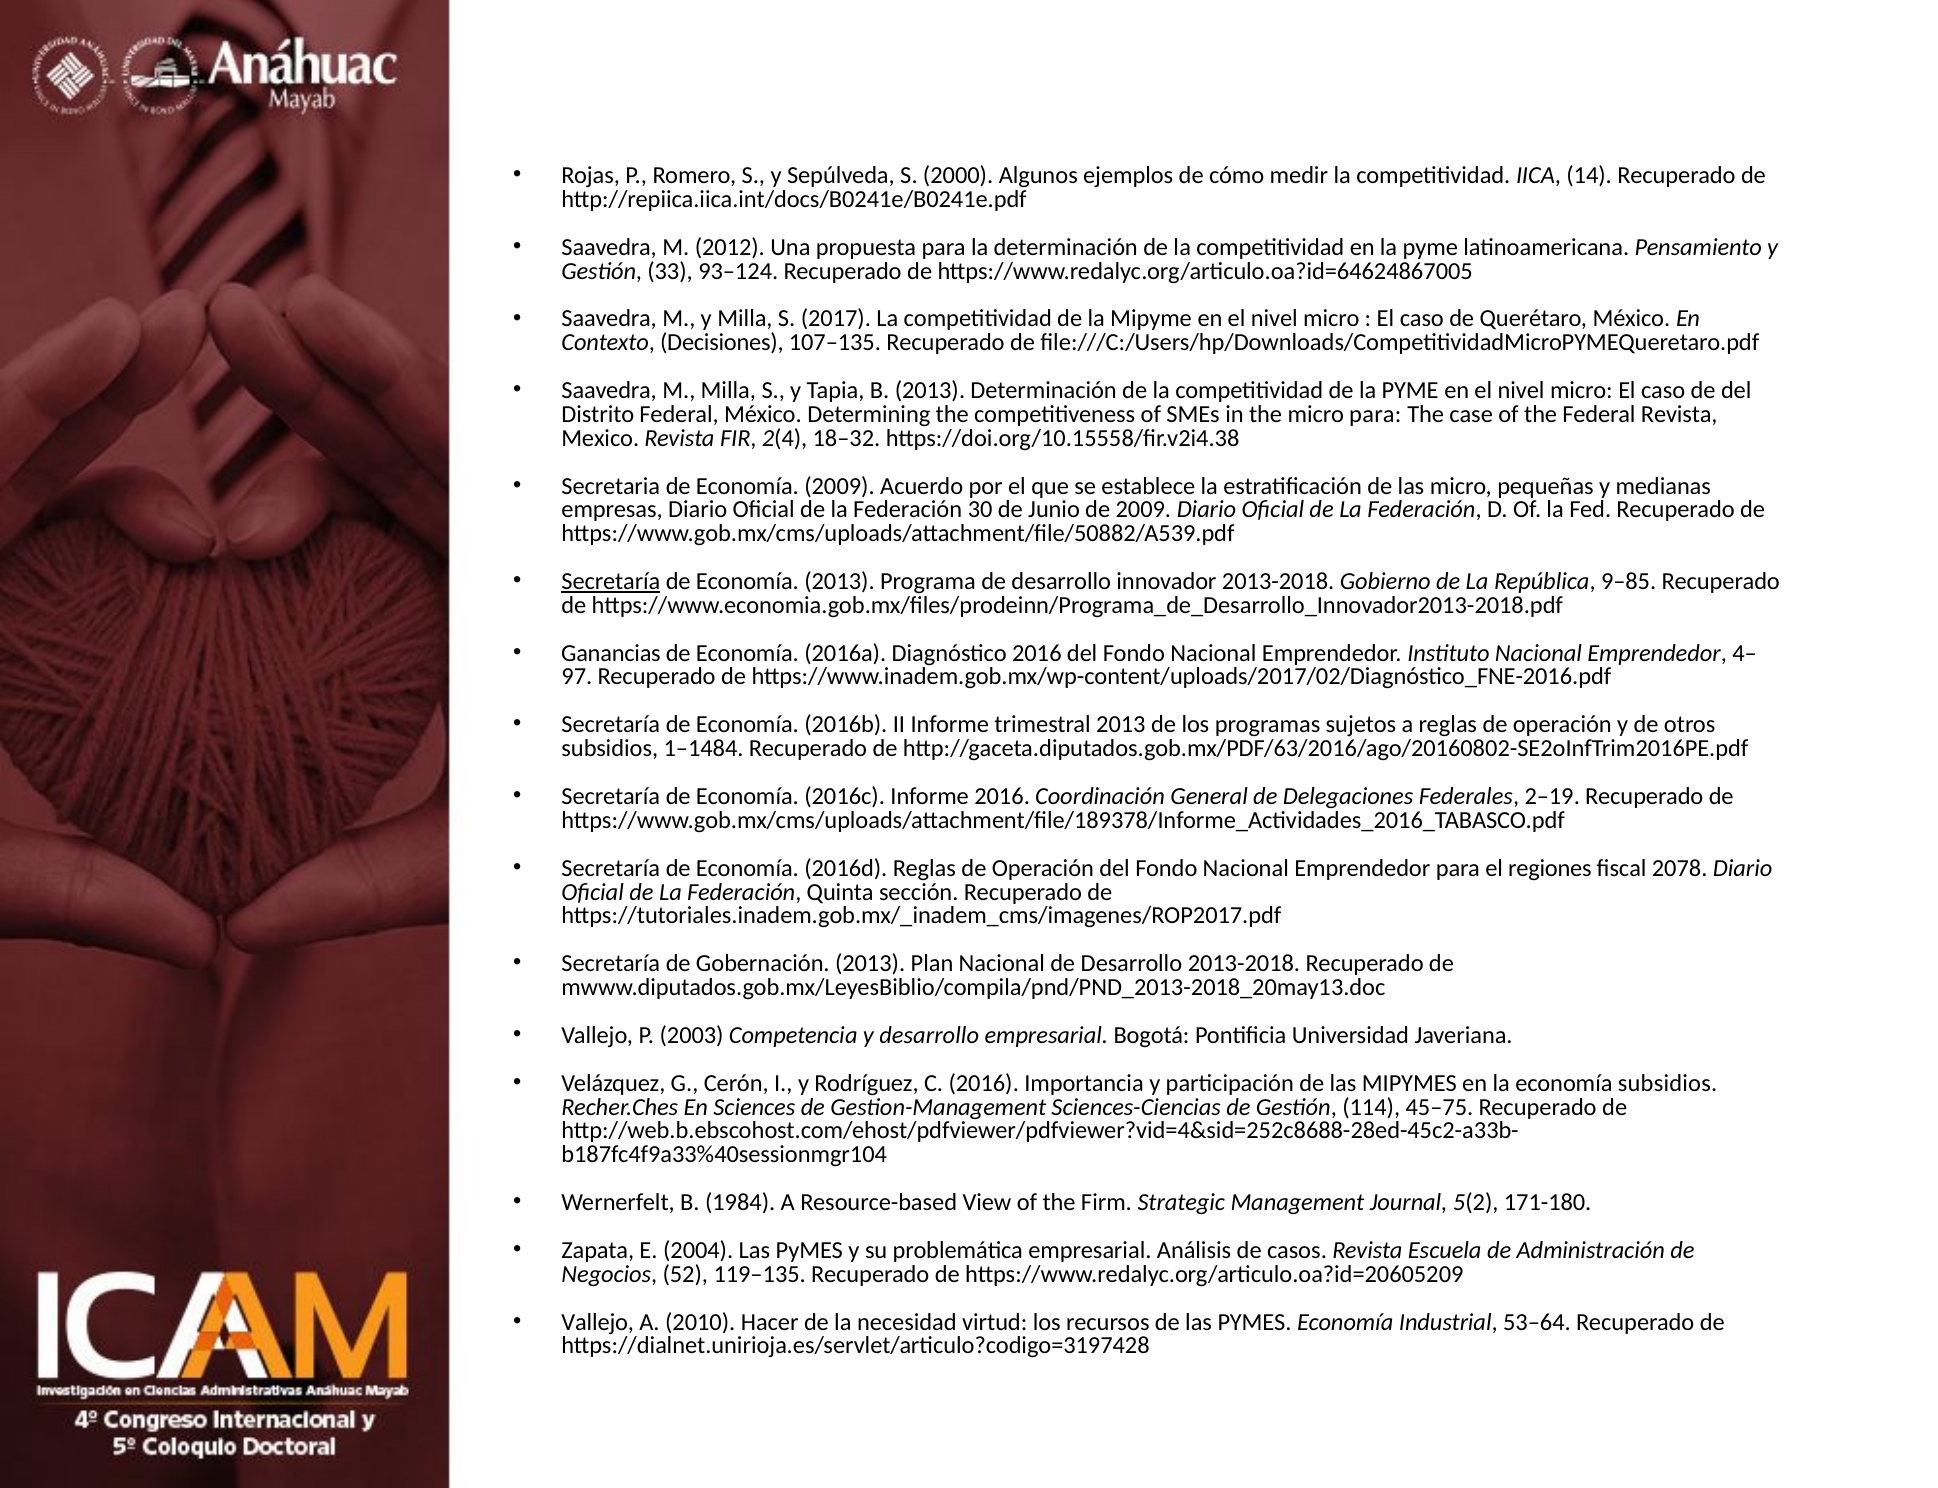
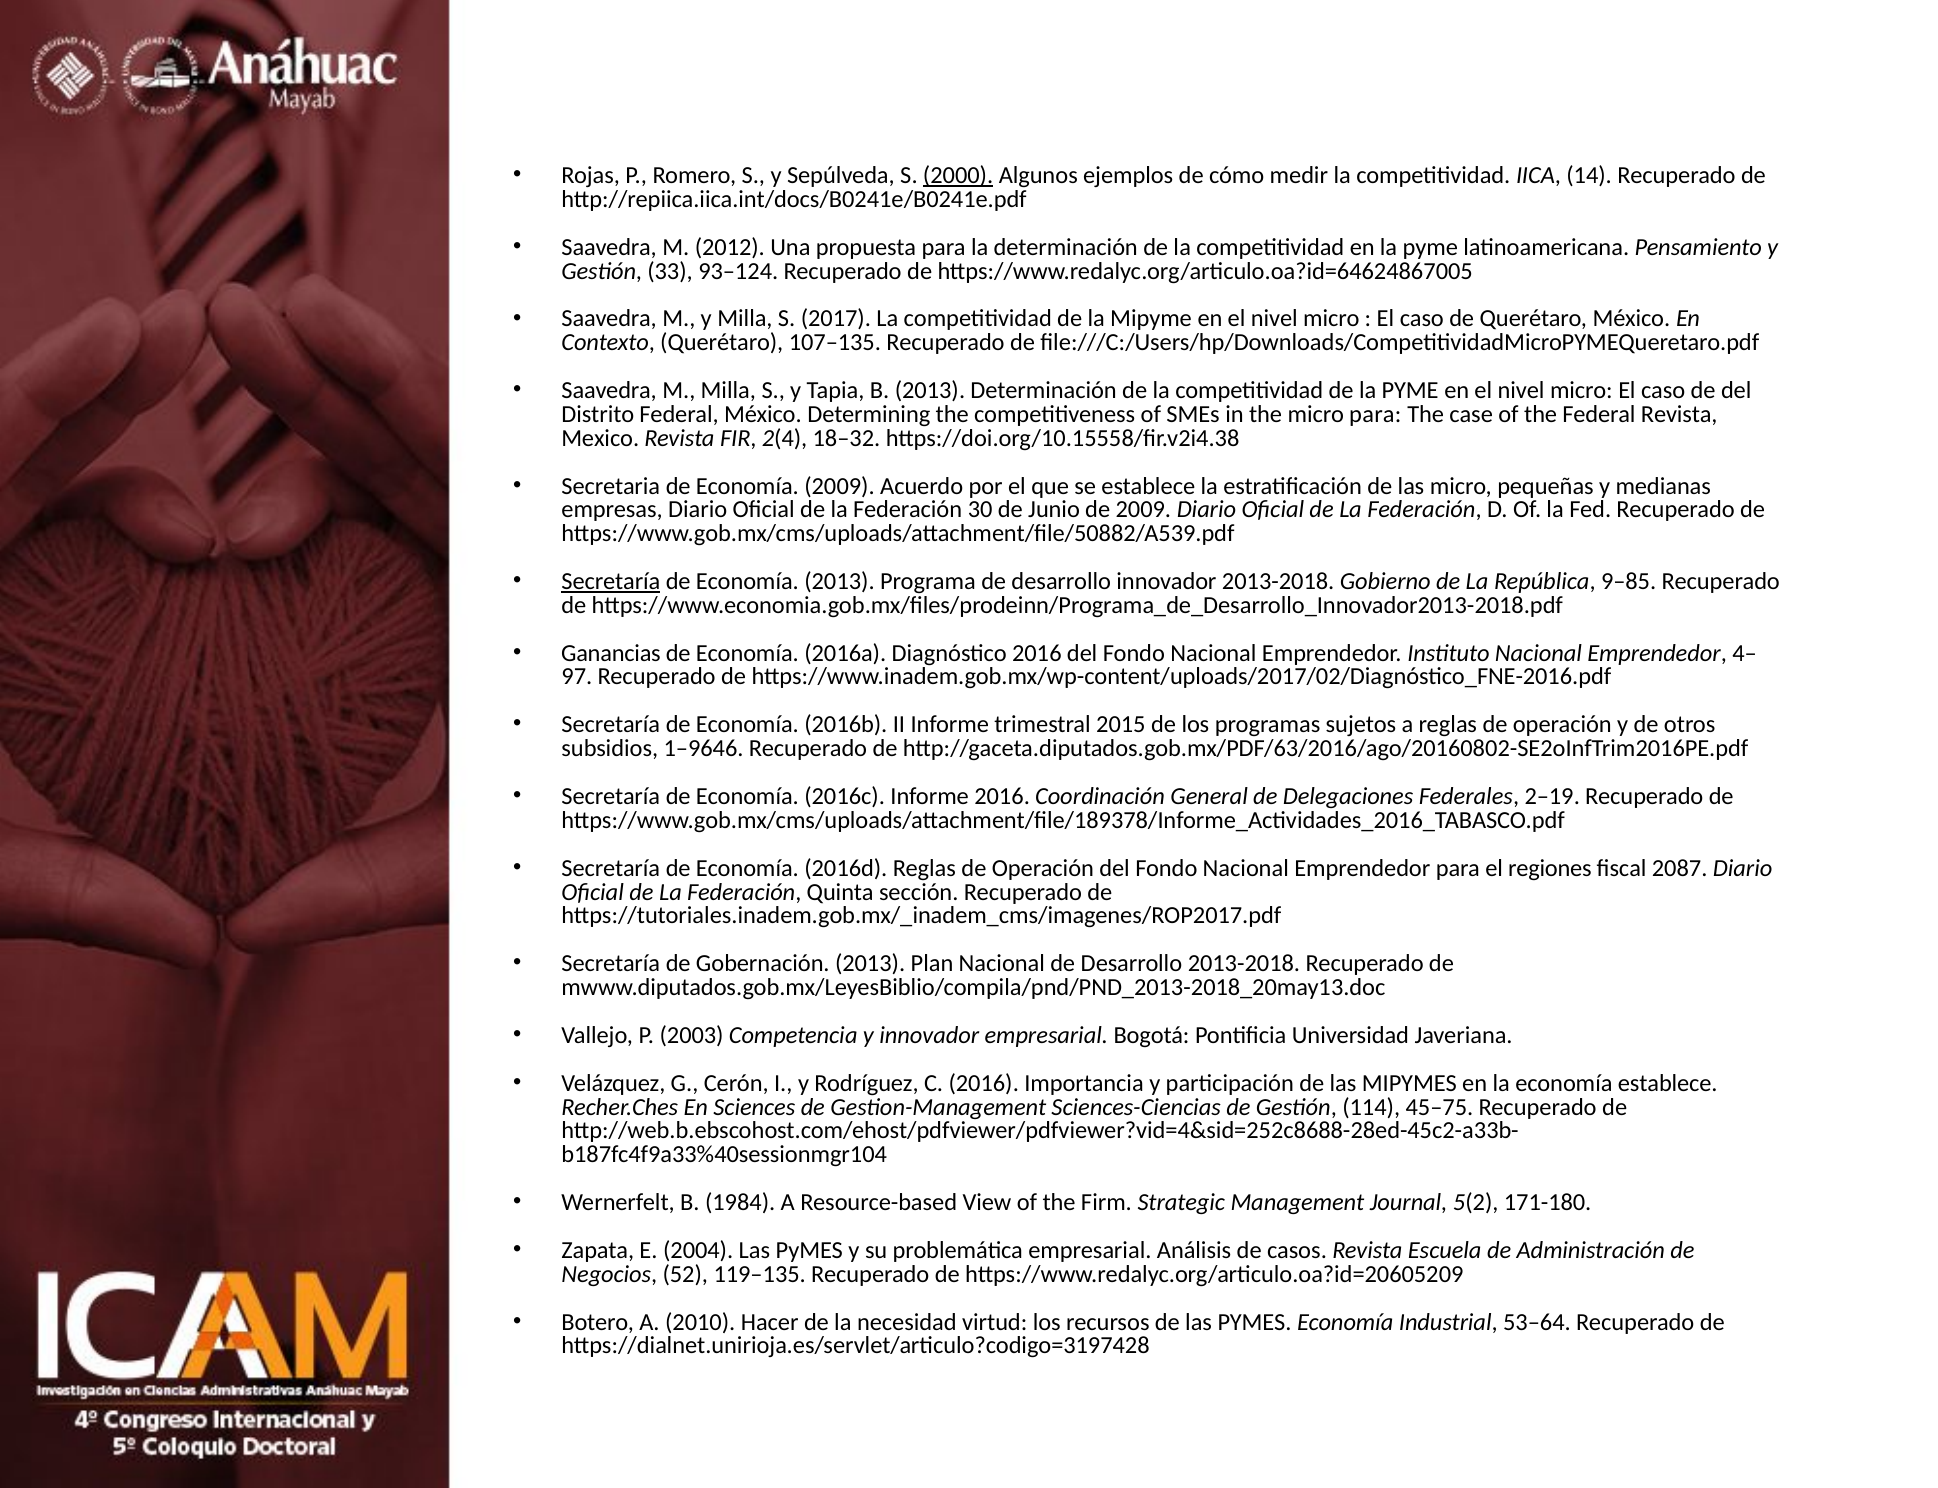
2000 underline: none -> present (958, 176)
Contexto Decisiones: Decisiones -> Querétaro (722, 343)
trimestral 2013: 2013 -> 2015 (1121, 725)
1–1484: 1–1484 -> 1–9646 (704, 749)
2078: 2078 -> 2087 (1680, 868)
y desarrollo: desarrollo -> innovador (929, 1035)
economía subsidios: subsidios -> establece (1668, 1083)
Vallejo: Vallejo -> Botero (598, 1322)
